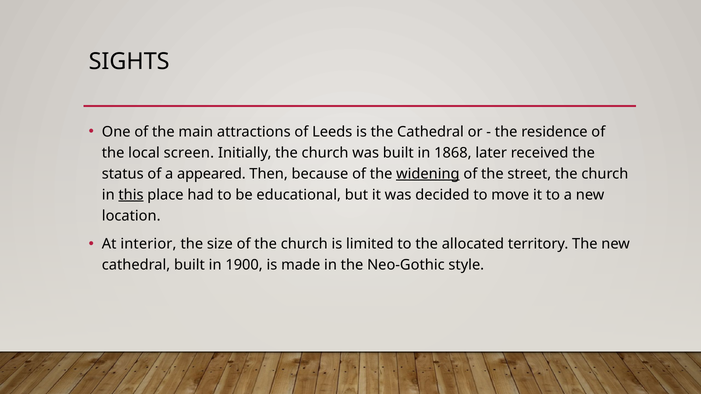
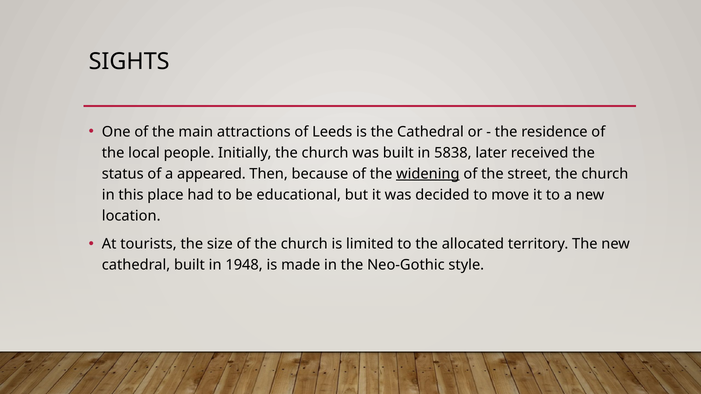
screen: screen -> people (189, 153)
1868: 1868 -> 5838 (453, 153)
this underline: present -> none (131, 195)
interior: interior -> tourists (148, 244)
1900: 1900 -> 1948 (244, 265)
